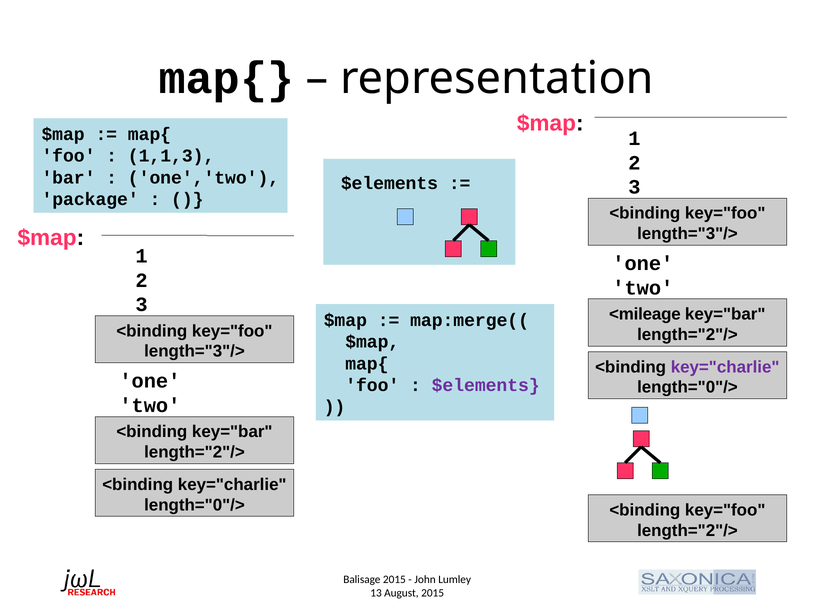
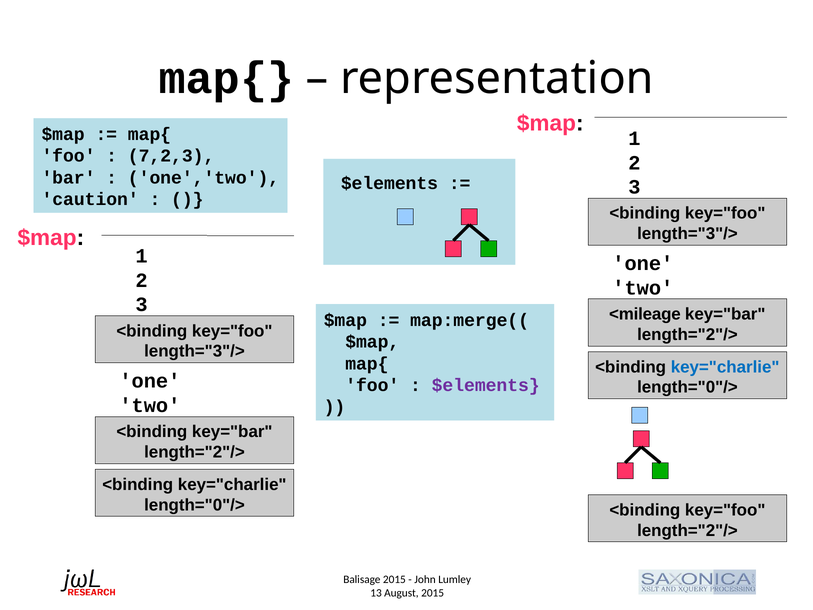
1,1,3: 1,1,3 -> 7,2,3 (171, 156)
package: package -> caution (90, 199)
key="charlie colour: purple -> blue (725, 367)
